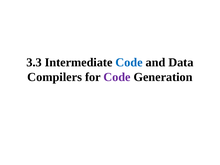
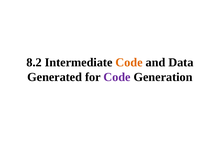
3.3: 3.3 -> 8.2 (34, 62)
Code colour: blue -> orange (129, 62)
Compilers: Compilers -> Generated (55, 77)
